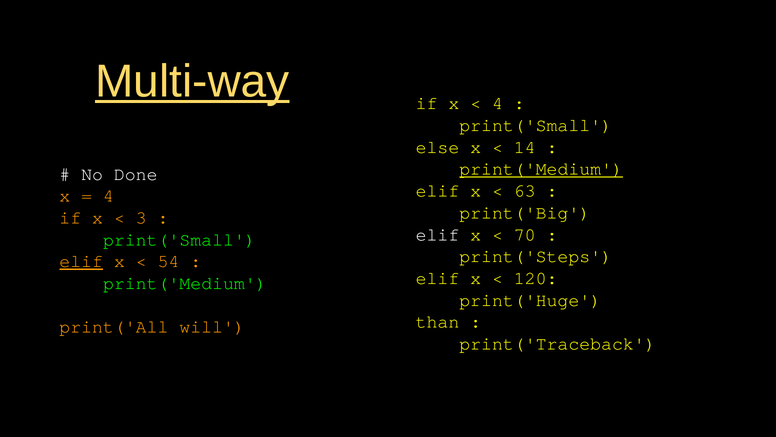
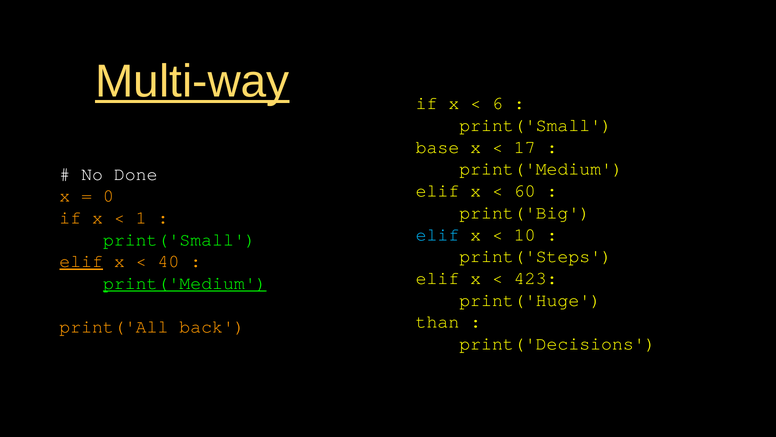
4: 4 -> 6 (497, 103)
else: else -> base (437, 147)
14: 14 -> 17 (525, 147)
print('Medium underline: present -> none (541, 169)
63: 63 -> 60 (525, 191)
4: 4 -> 0 (108, 196)
3: 3 -> 1 (141, 217)
elif colour: white -> light blue (437, 234)
70: 70 -> 10 (525, 234)
54: 54 -> 40 (168, 261)
120: 120 -> 423 (536, 278)
print('Medium underline: none -> present (185, 283)
will: will -> back (212, 327)
print('Traceback: print('Traceback -> print('Decisions (557, 343)
